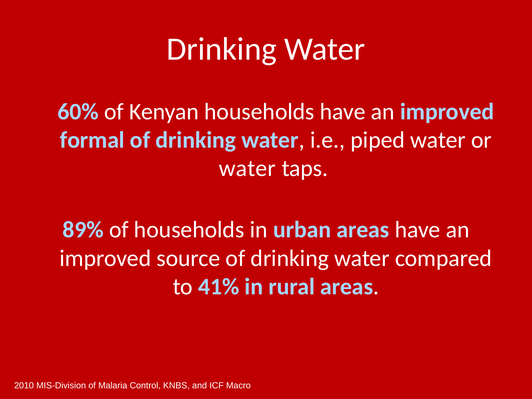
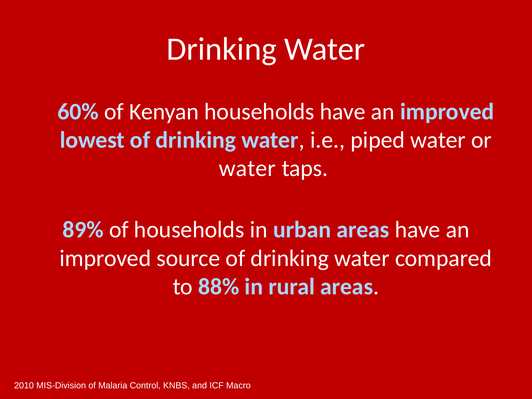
formal: formal -> lowest (92, 140)
41%: 41% -> 88% (219, 287)
